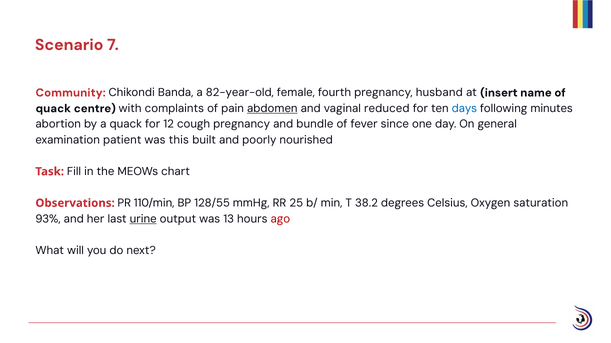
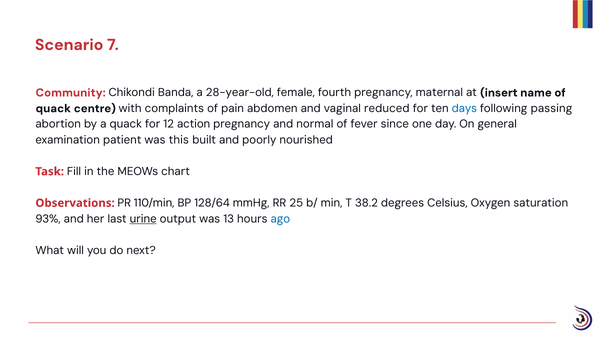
82-year-old: 82-year-old -> 28-year-old (240, 93)
husband: husband -> maternal (439, 93)
abdomen underline: present -> none (272, 109)
minutes: minutes -> passing (552, 109)
cough: cough -> action (194, 124)
bundle: bundle -> normal (315, 124)
128/55: 128/55 -> 128/64 (212, 203)
ago colour: red -> blue (280, 219)
